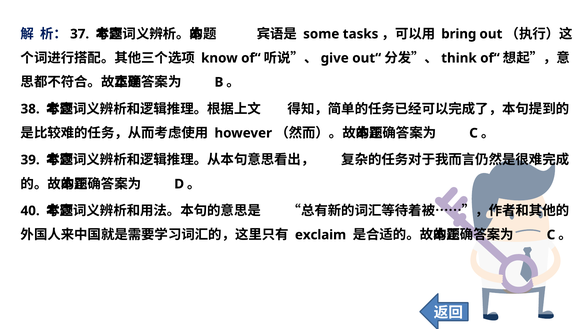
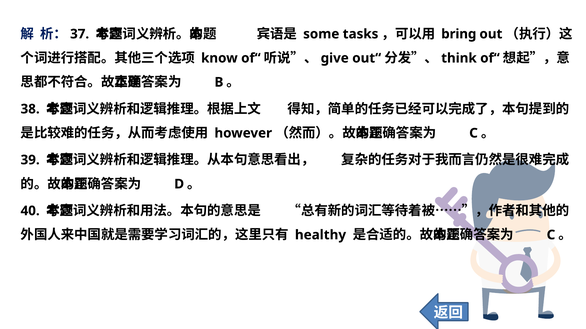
exclaim: exclaim -> healthy (320, 235)
